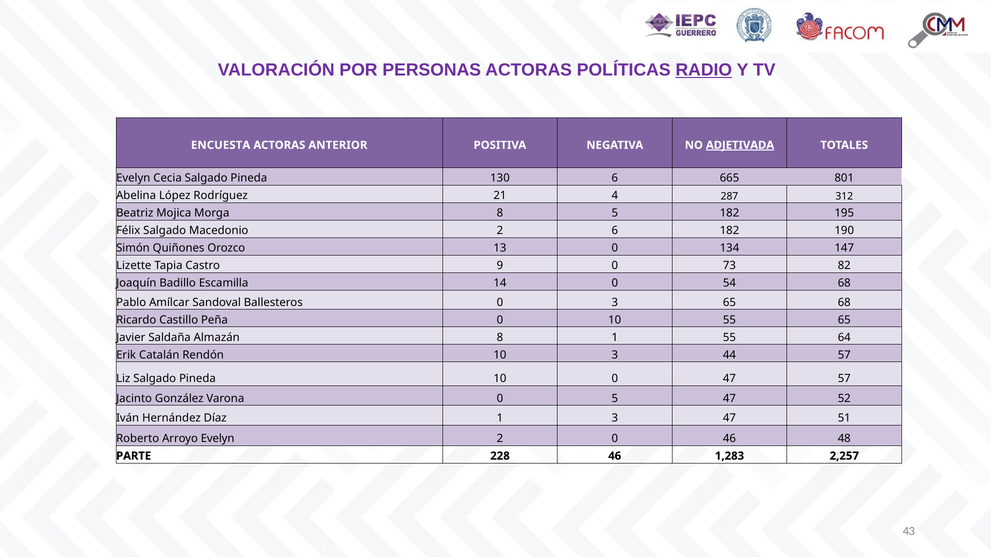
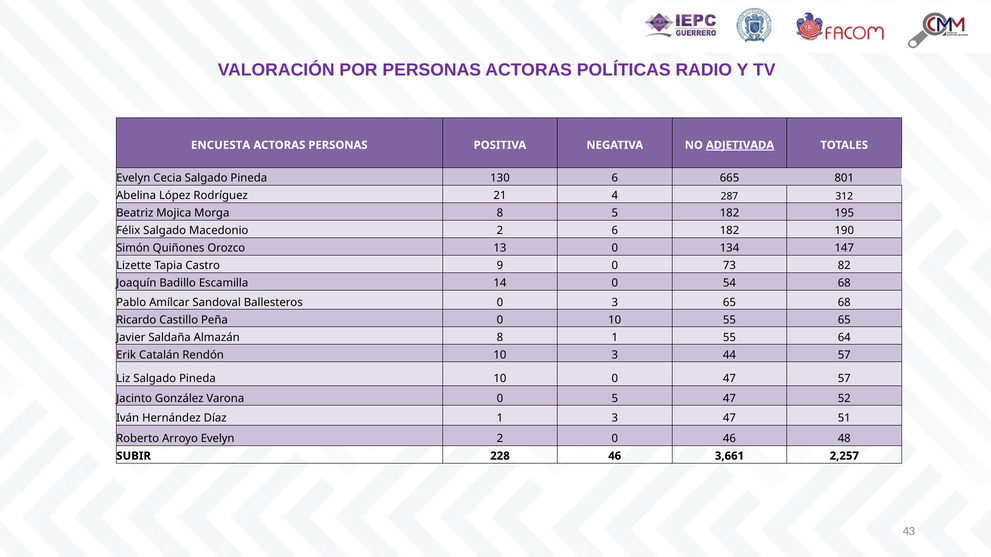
RADIO underline: present -> none (704, 70)
ACTORAS ANTERIOR: ANTERIOR -> PERSONAS (338, 145)
PARTE: PARTE -> SUBIR (134, 456)
1,283: 1,283 -> 3,661 (730, 456)
